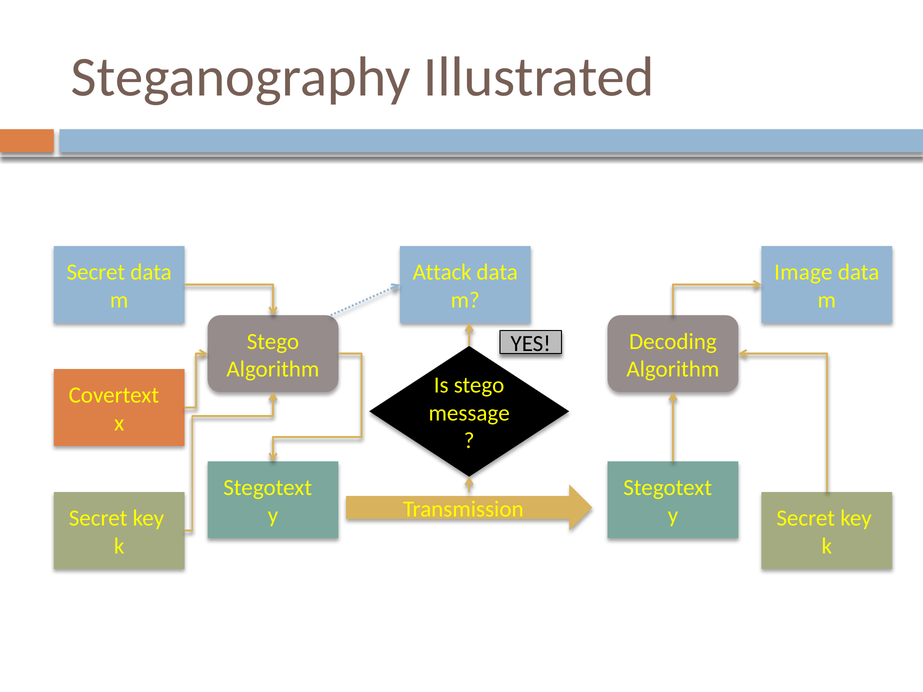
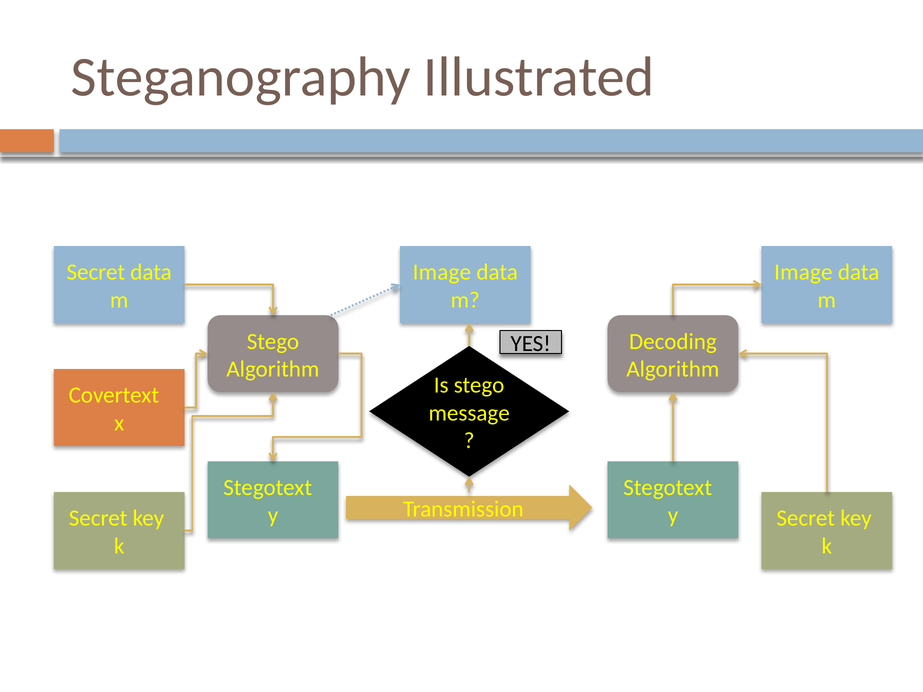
Attack: Attack -> Image (442, 272)
